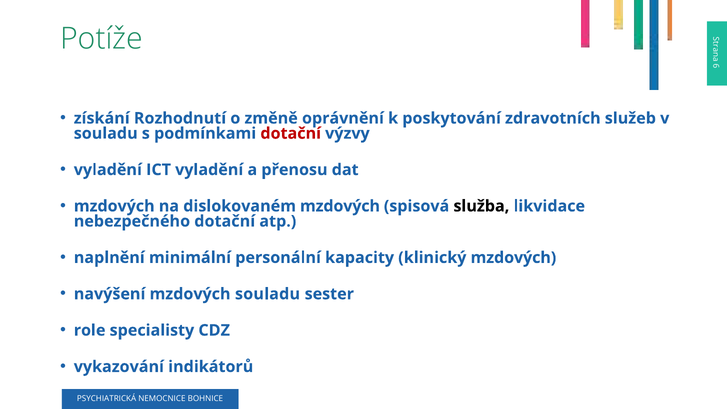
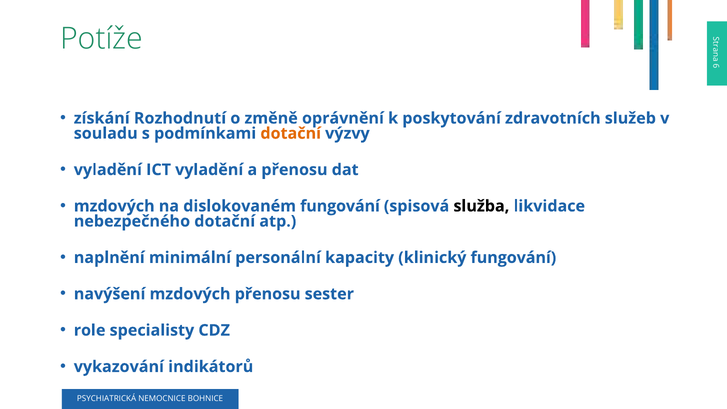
dotační colour: red -> orange (291, 133)
dislokovaném mzdových: mzdových -> fungování (340, 206)
klinický mzdových: mzdových -> fungování (513, 258)
mzdových souladu: souladu -> přenosu (268, 294)
